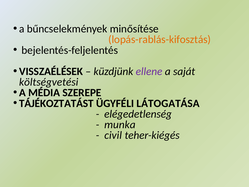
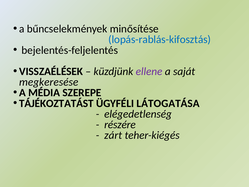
lopás-rablás-kifosztás colour: orange -> blue (160, 39)
költségvetési: költségvetési -> megkeresése (49, 82)
munka: munka -> részére (120, 124)
civil: civil -> zárt (113, 135)
